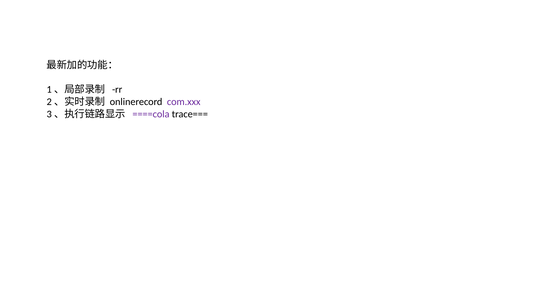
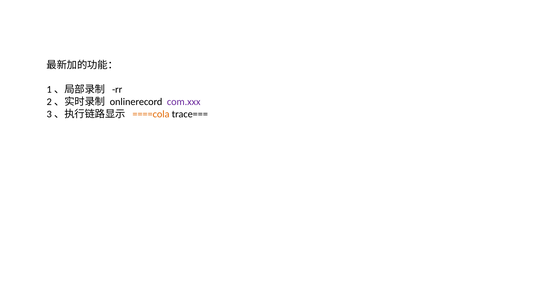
====cola colour: purple -> orange (151, 114)
